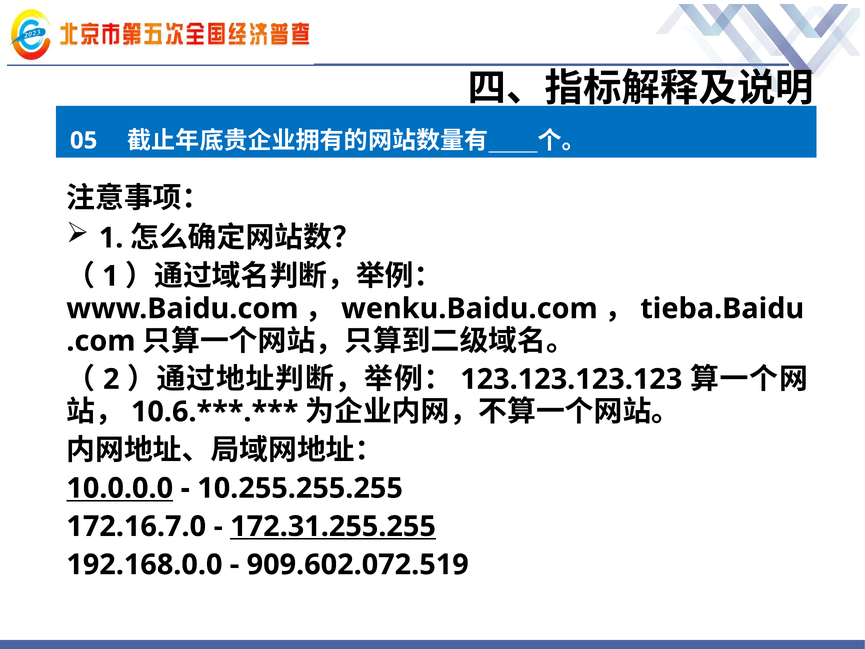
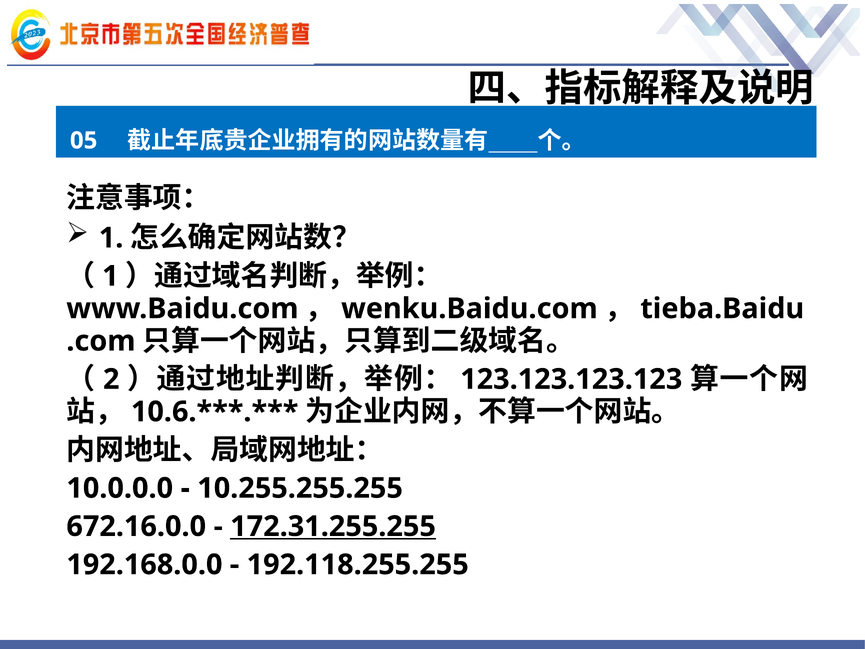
10.0.0.0 underline: present -> none (120, 488)
172.16.7.0: 172.16.7.0 -> 672.16.0.0 (136, 526)
909.602.072.519: 909.602.072.519 -> 192.118.255.255 (358, 564)
